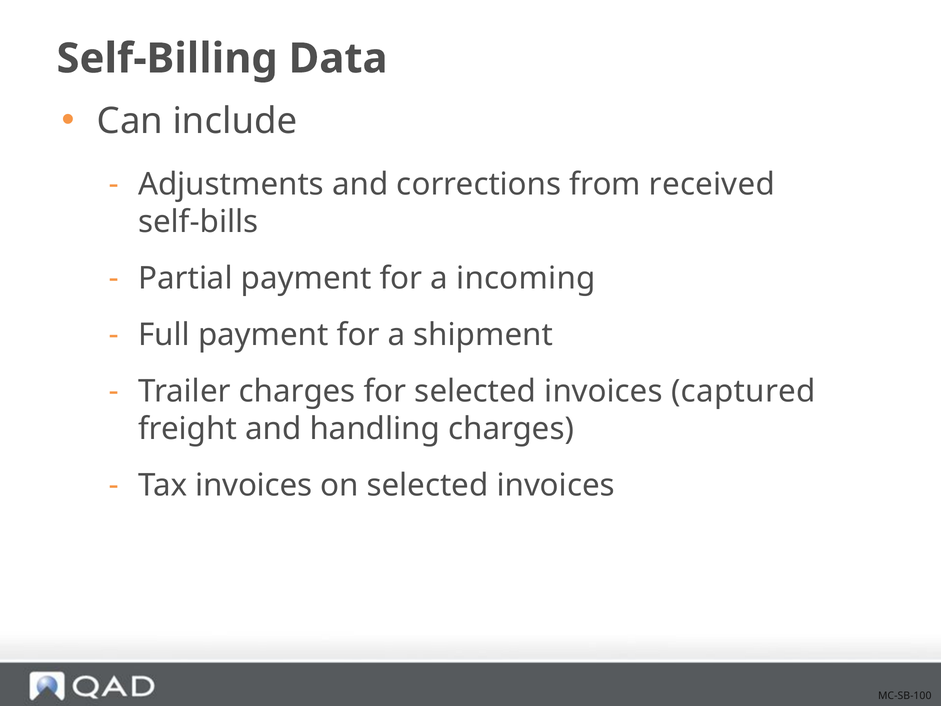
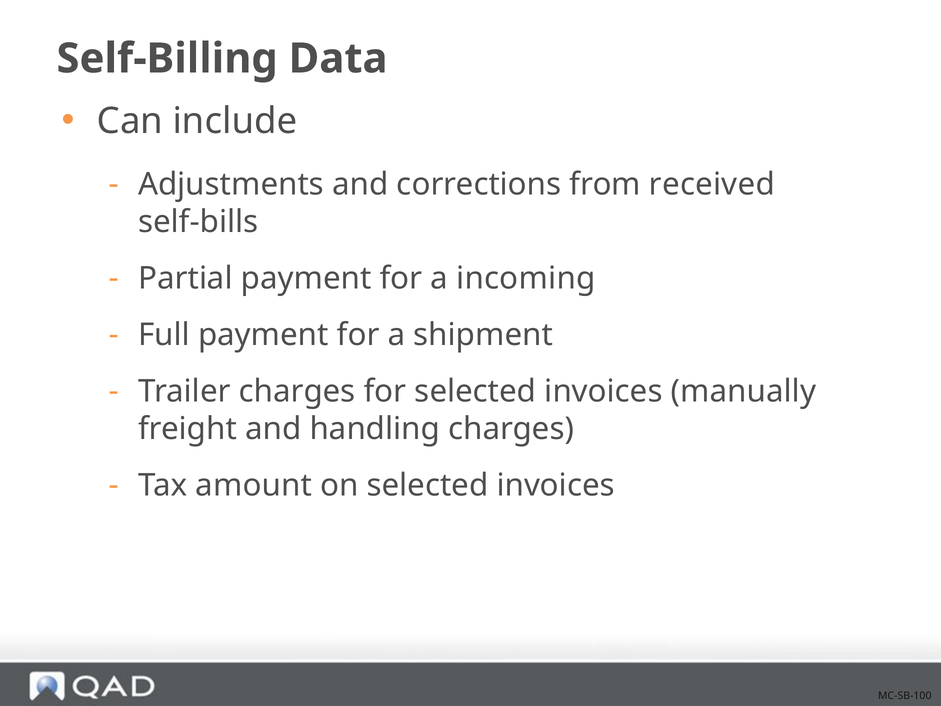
captured: captured -> manually (743, 391)
Tax invoices: invoices -> amount (254, 485)
